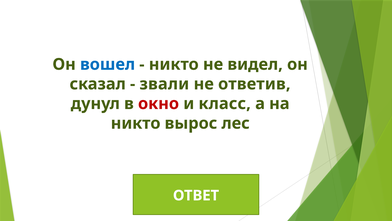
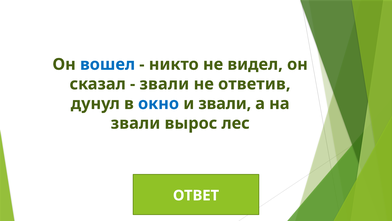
окно colour: red -> blue (159, 103)
и класс: класс -> звали (225, 103)
никто: никто -> звали (135, 123)
